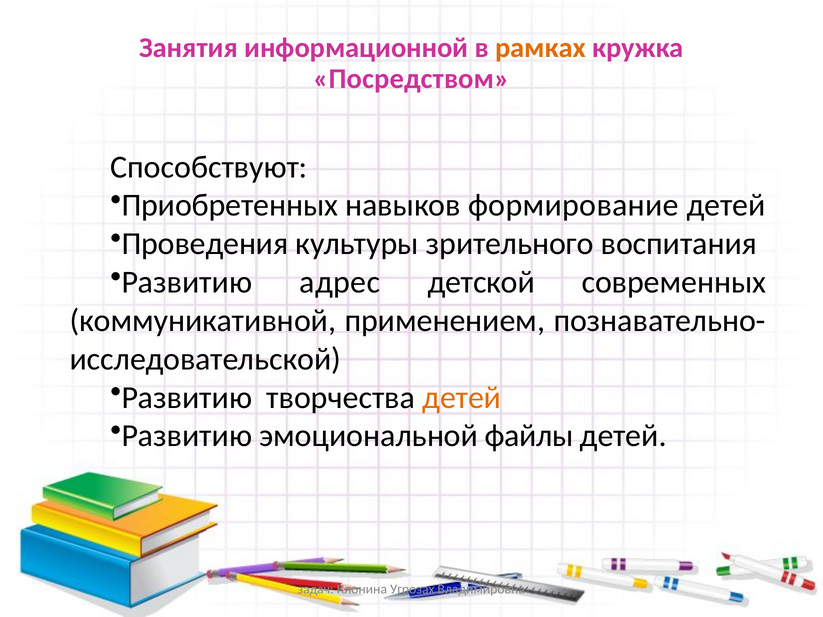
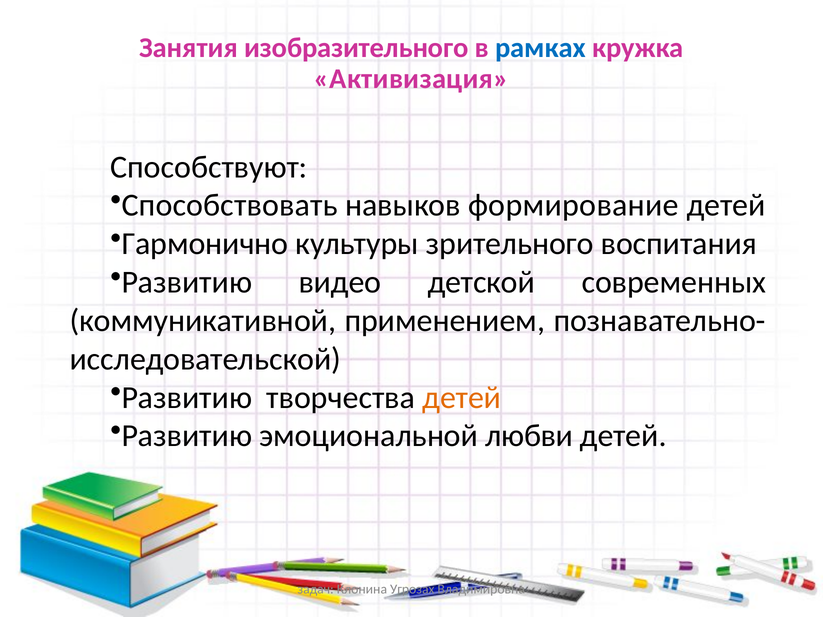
информационной: информационной -> изобразительного (356, 48)
рамках colour: orange -> blue (540, 48)
Посредством: Посредством -> Активизация (411, 79)
Приобретенных: Приобретенных -> Способствовать (230, 206)
Проведения: Проведения -> Гармонично (205, 244)
адрес: адрес -> видео (340, 282)
файлы: файлы -> любви (529, 436)
